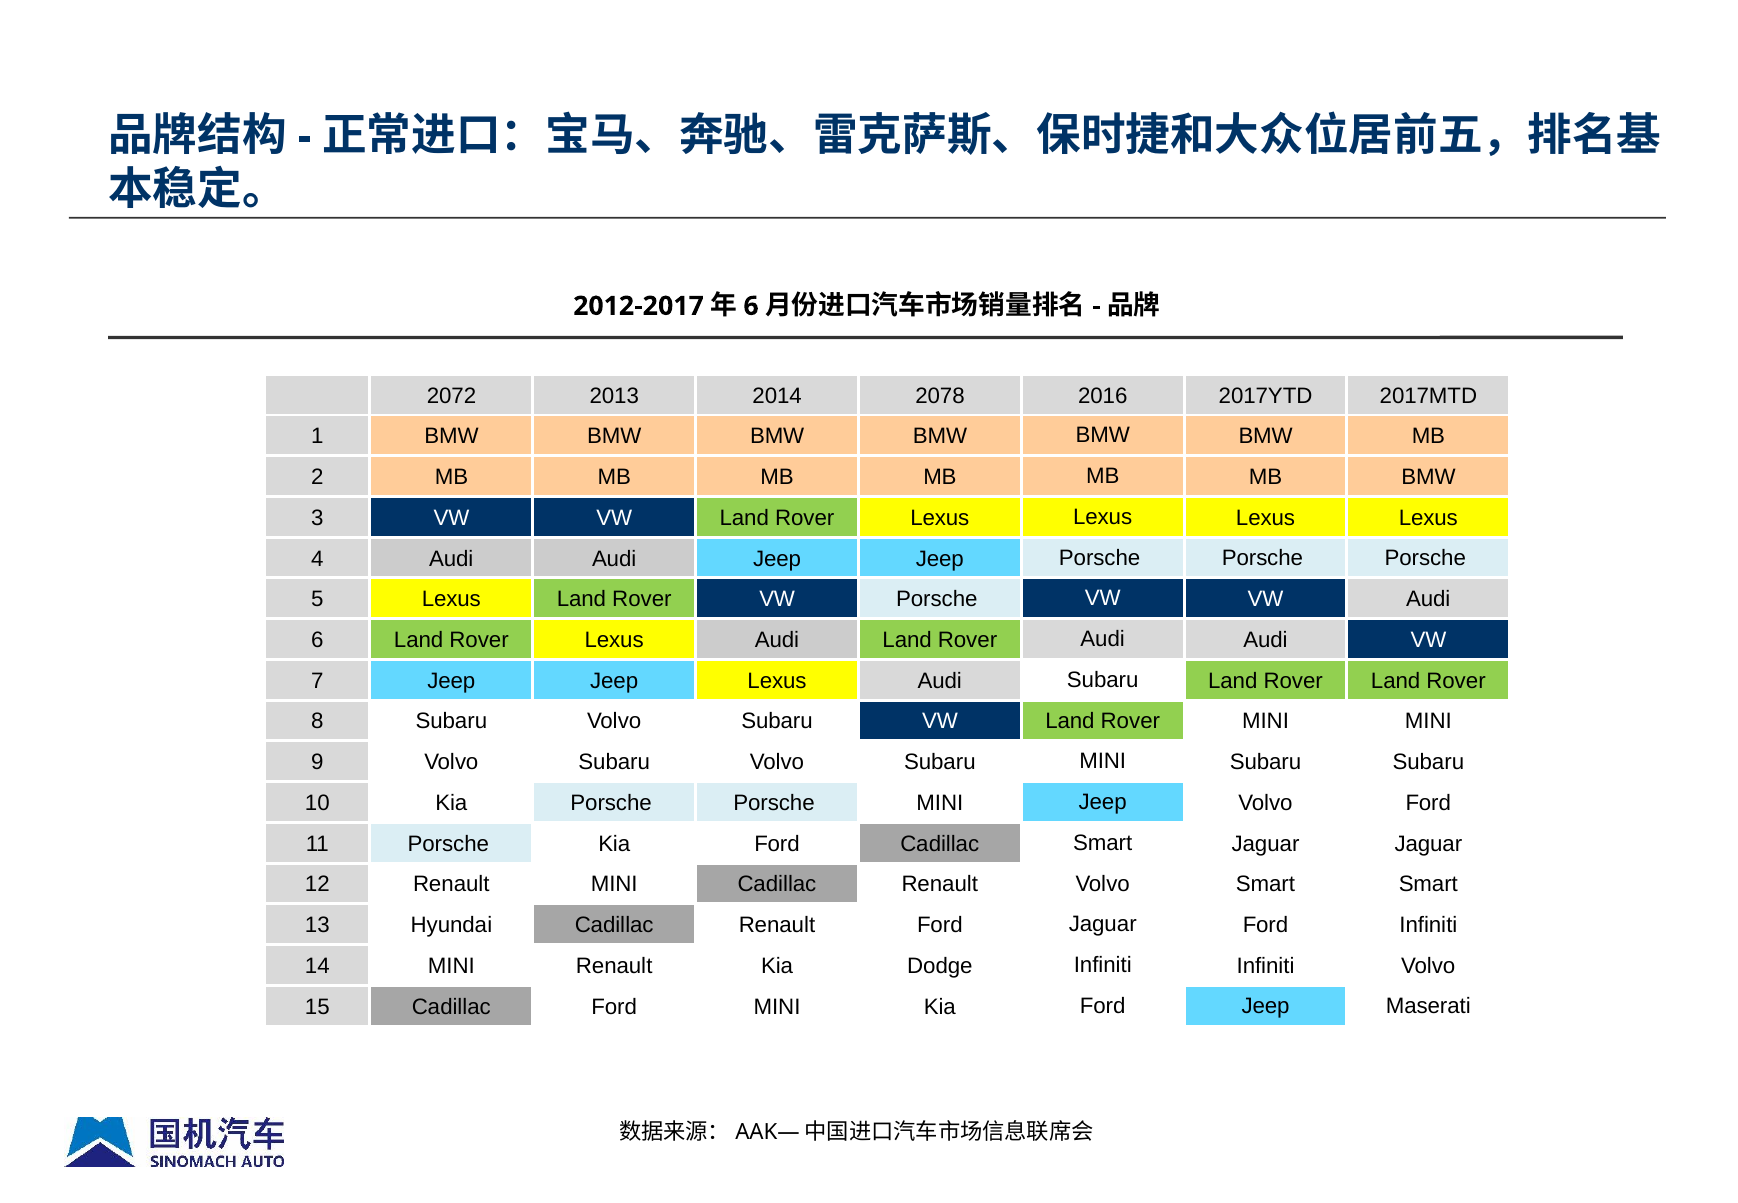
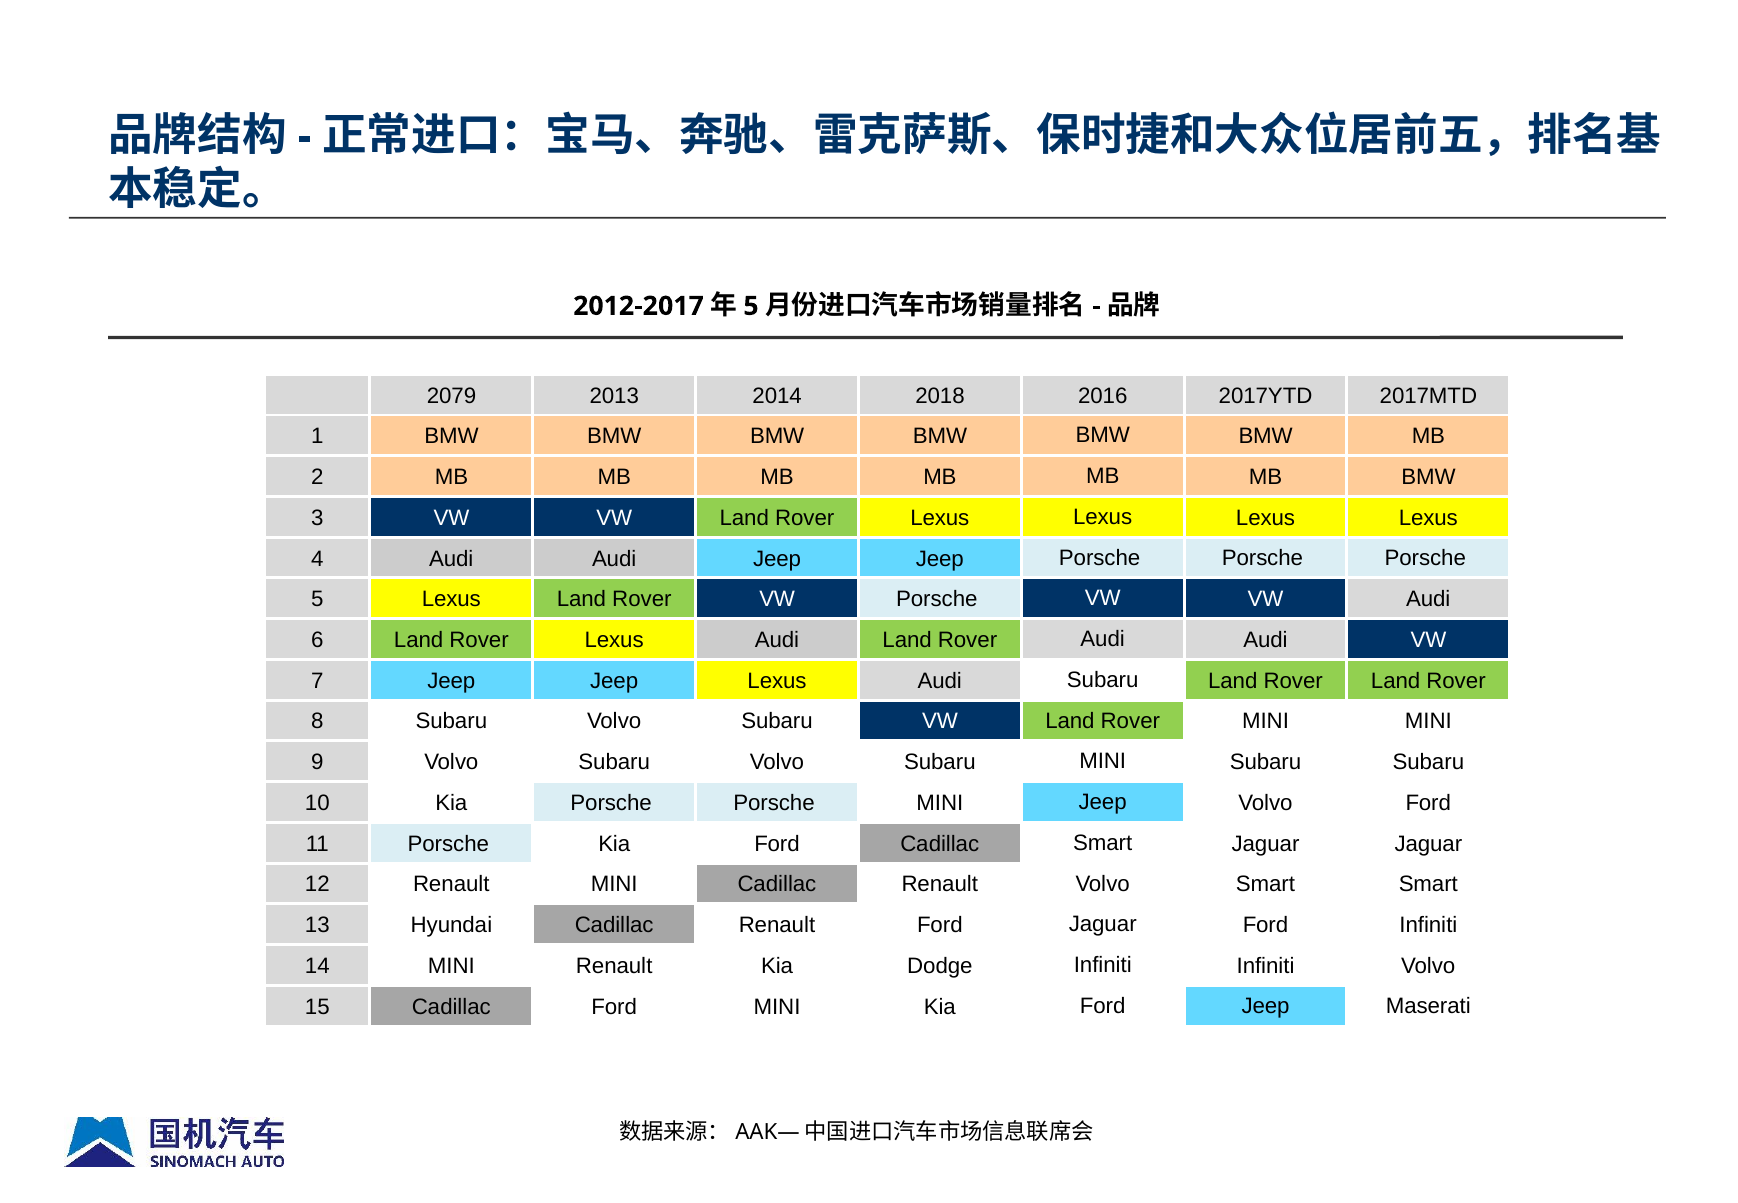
6: 6 -> 5 (751, 306)
2072: 2072 -> 2079 (451, 396)
2078: 2078 -> 2018 (940, 396)
